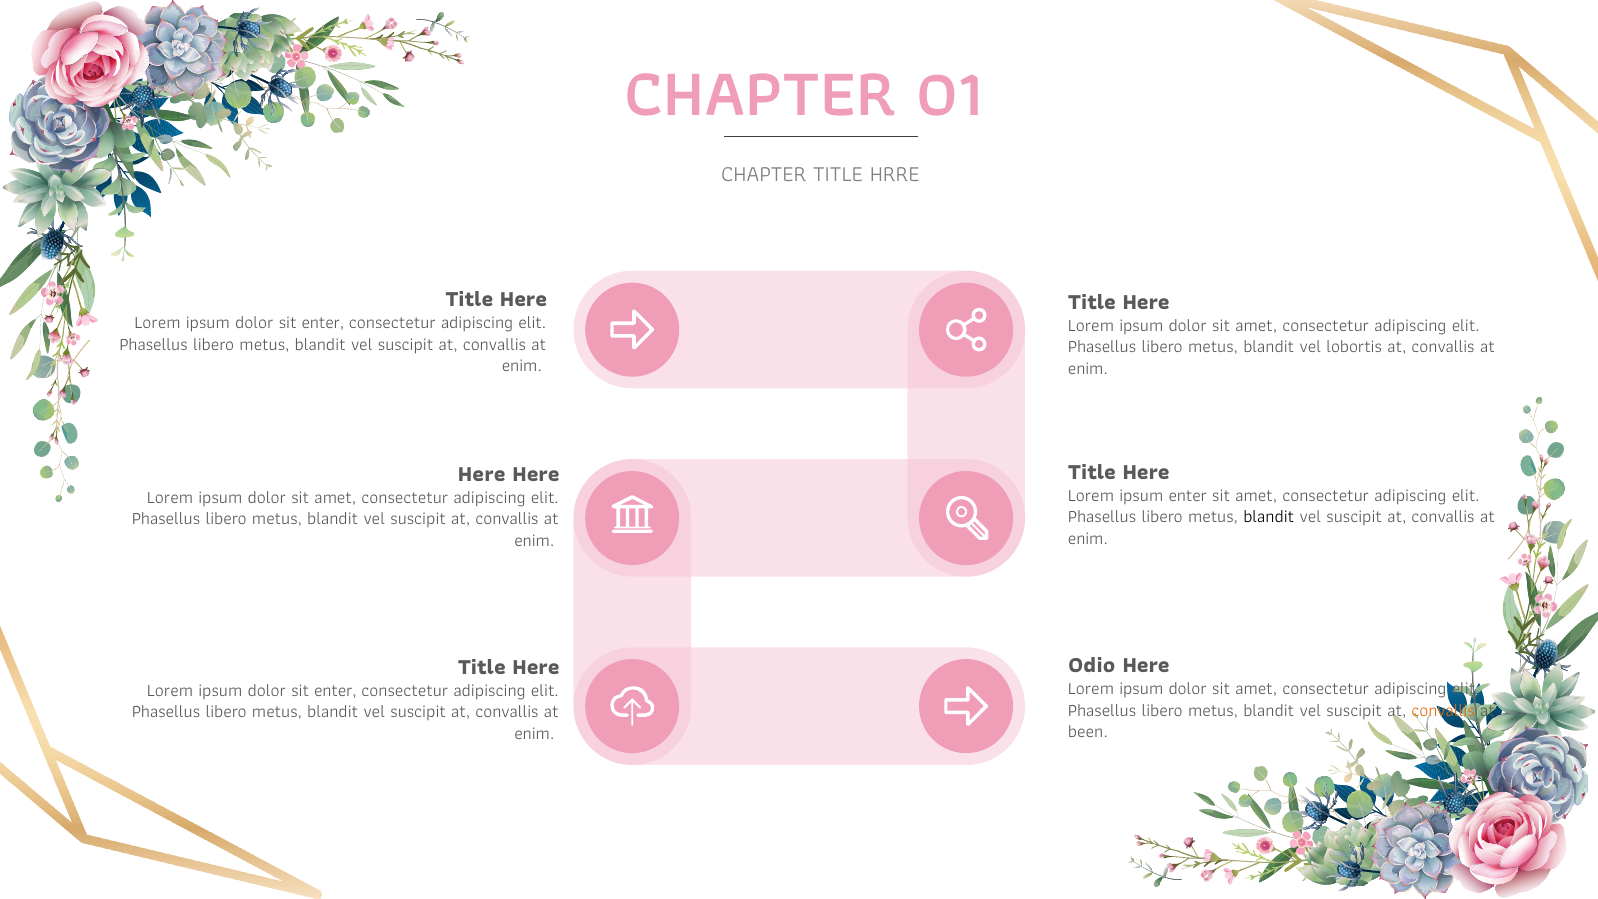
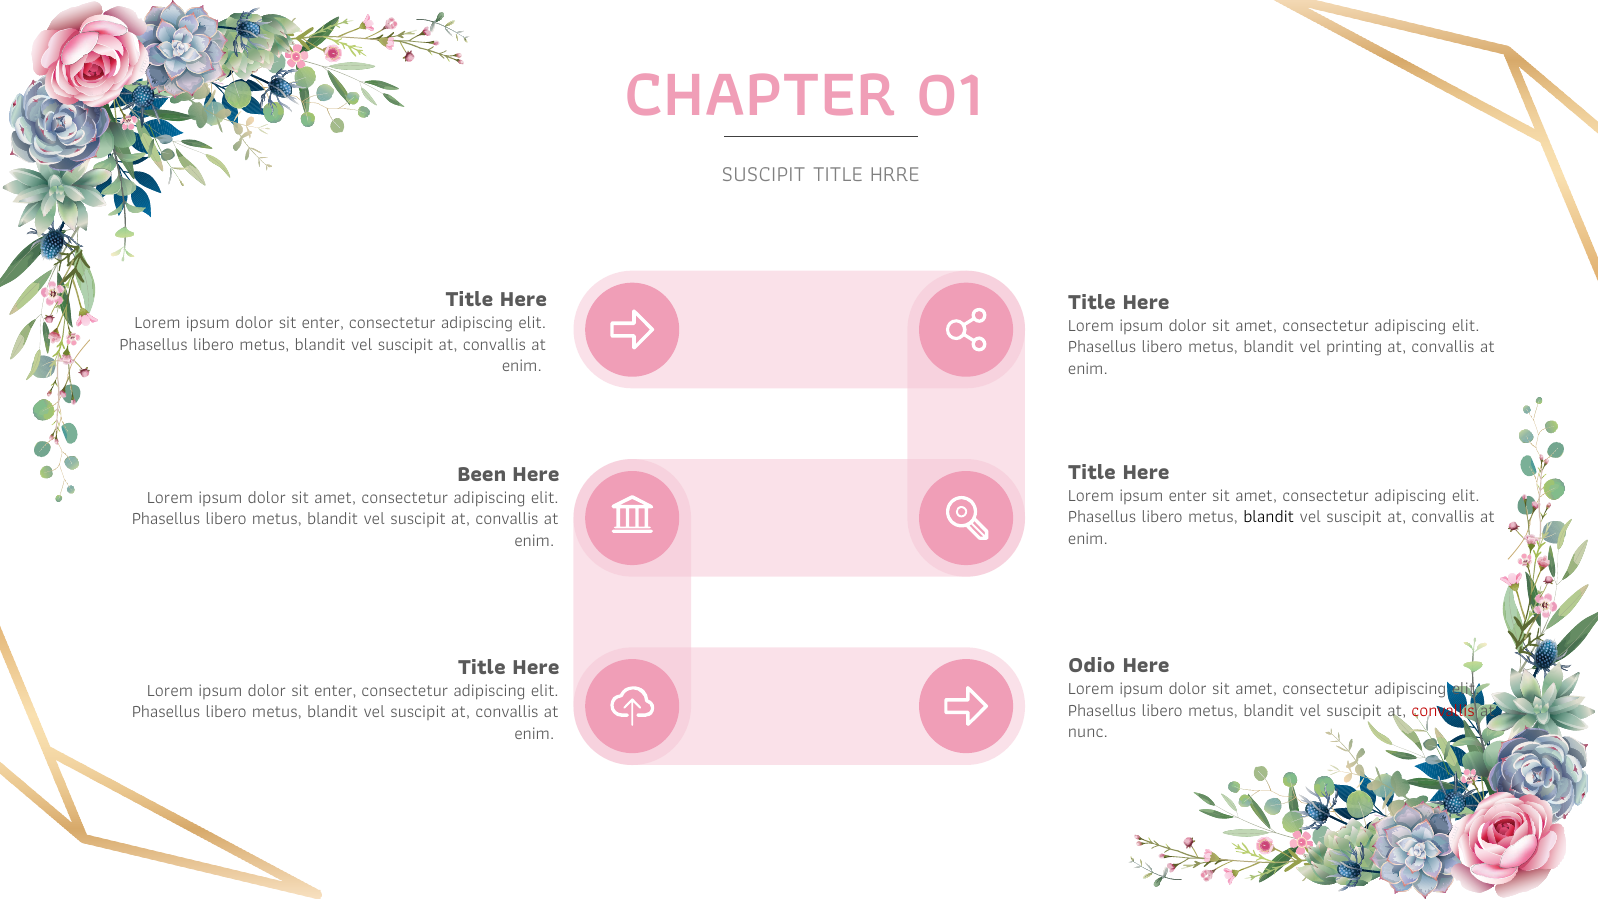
CHAPTER: CHAPTER -> SUSCIPIT (764, 174)
lobortis: lobortis -> printing (1354, 347)
Here: Here -> Been (482, 474)
convallis colour: orange -> red (1443, 710)
been: been -> nunc (1088, 731)
